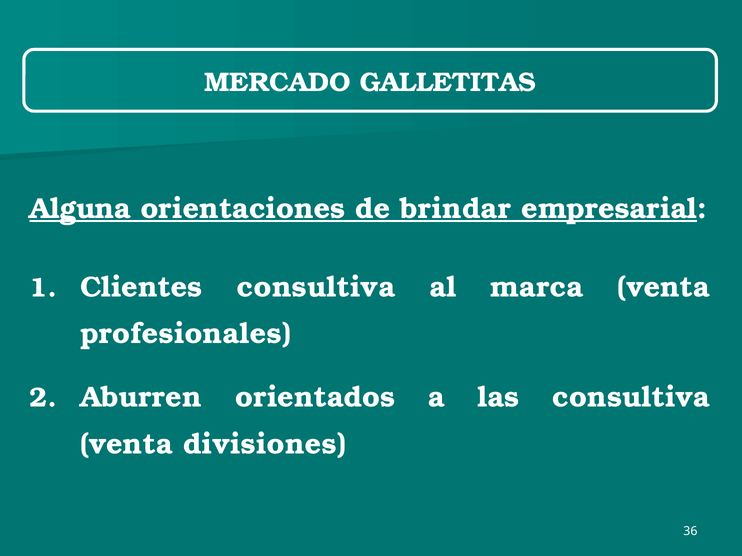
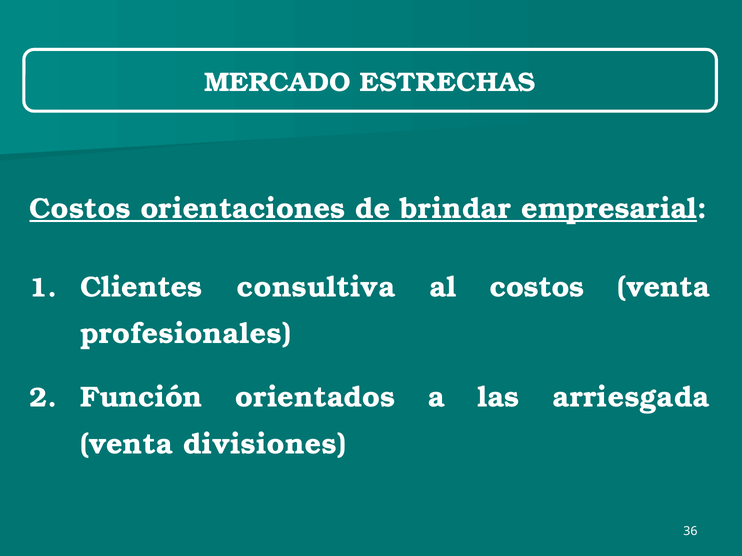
GALLETITAS: GALLETITAS -> ESTRECHAS (448, 82)
Alguna: Alguna -> Costos (80, 209)
al marca: marca -> costos (537, 288)
Aburren: Aburren -> Función (141, 398)
las consultiva: consultiva -> arriesgada (631, 398)
